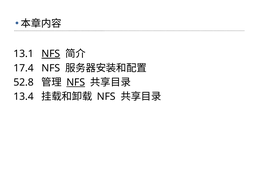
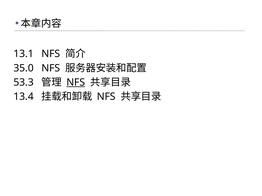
NFS underline: present -> none (51, 54)
17.4: 17.4 -> 35.0 (24, 68)
52.8: 52.8 -> 53.3 (24, 83)
